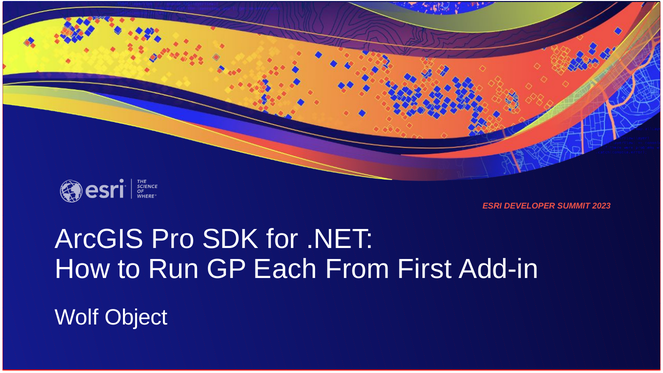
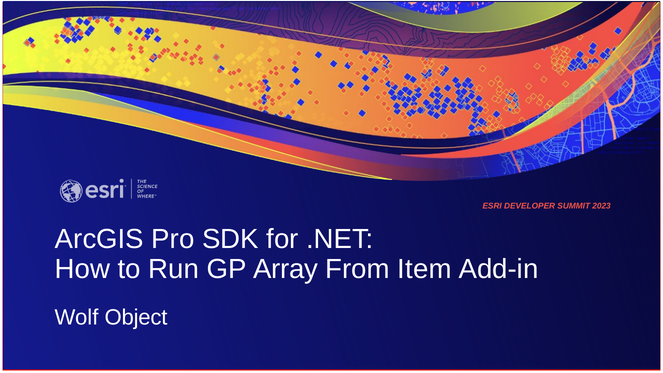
Each: Each -> Array (286, 269)
First: First -> Item (425, 269)
